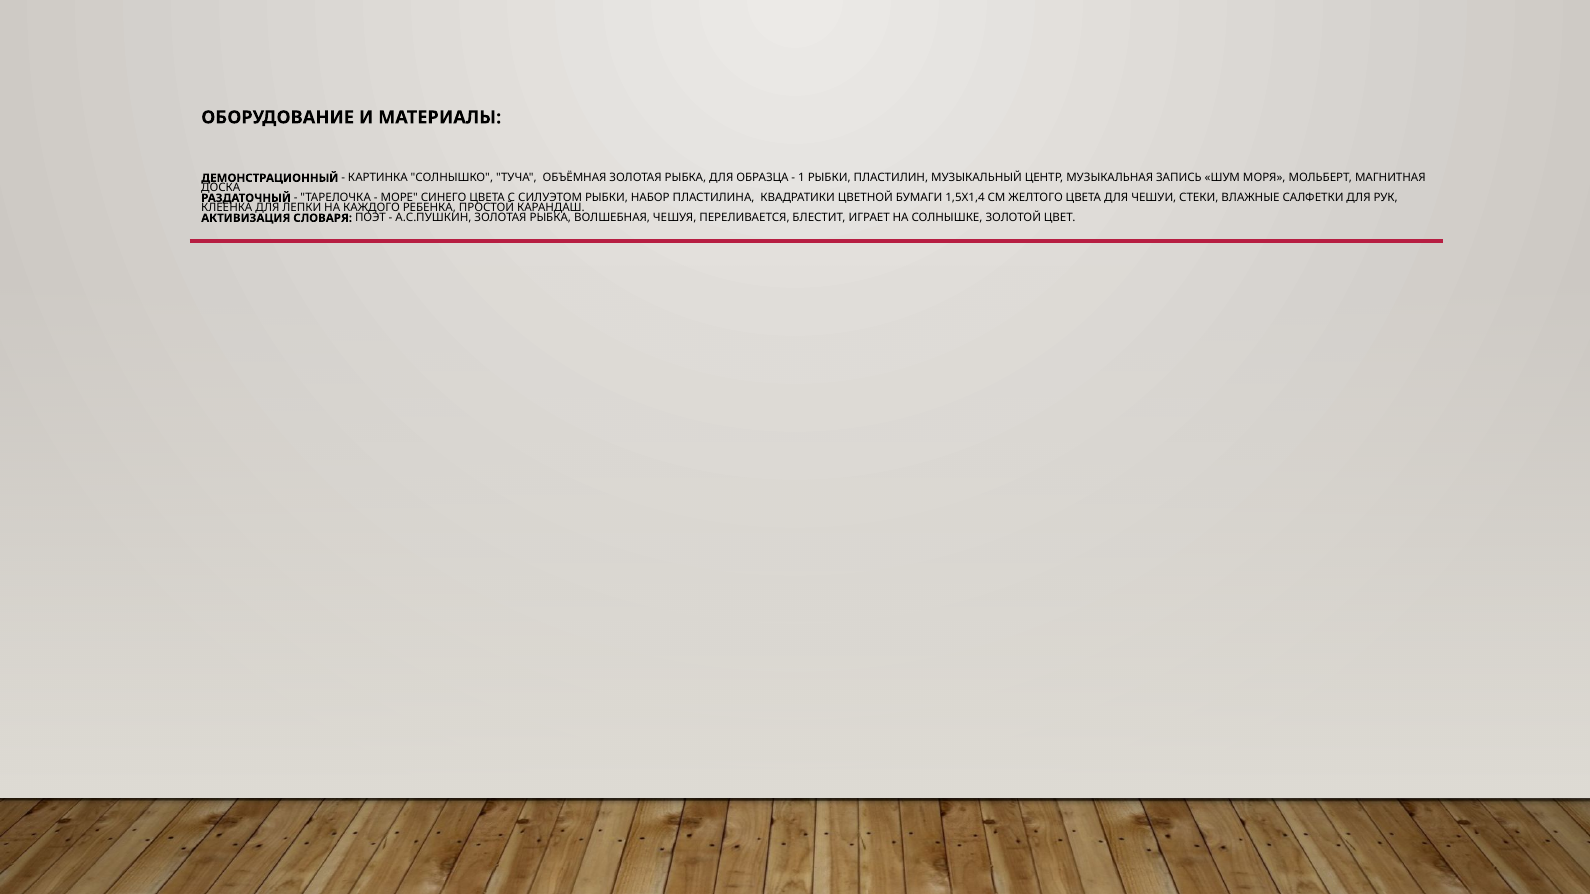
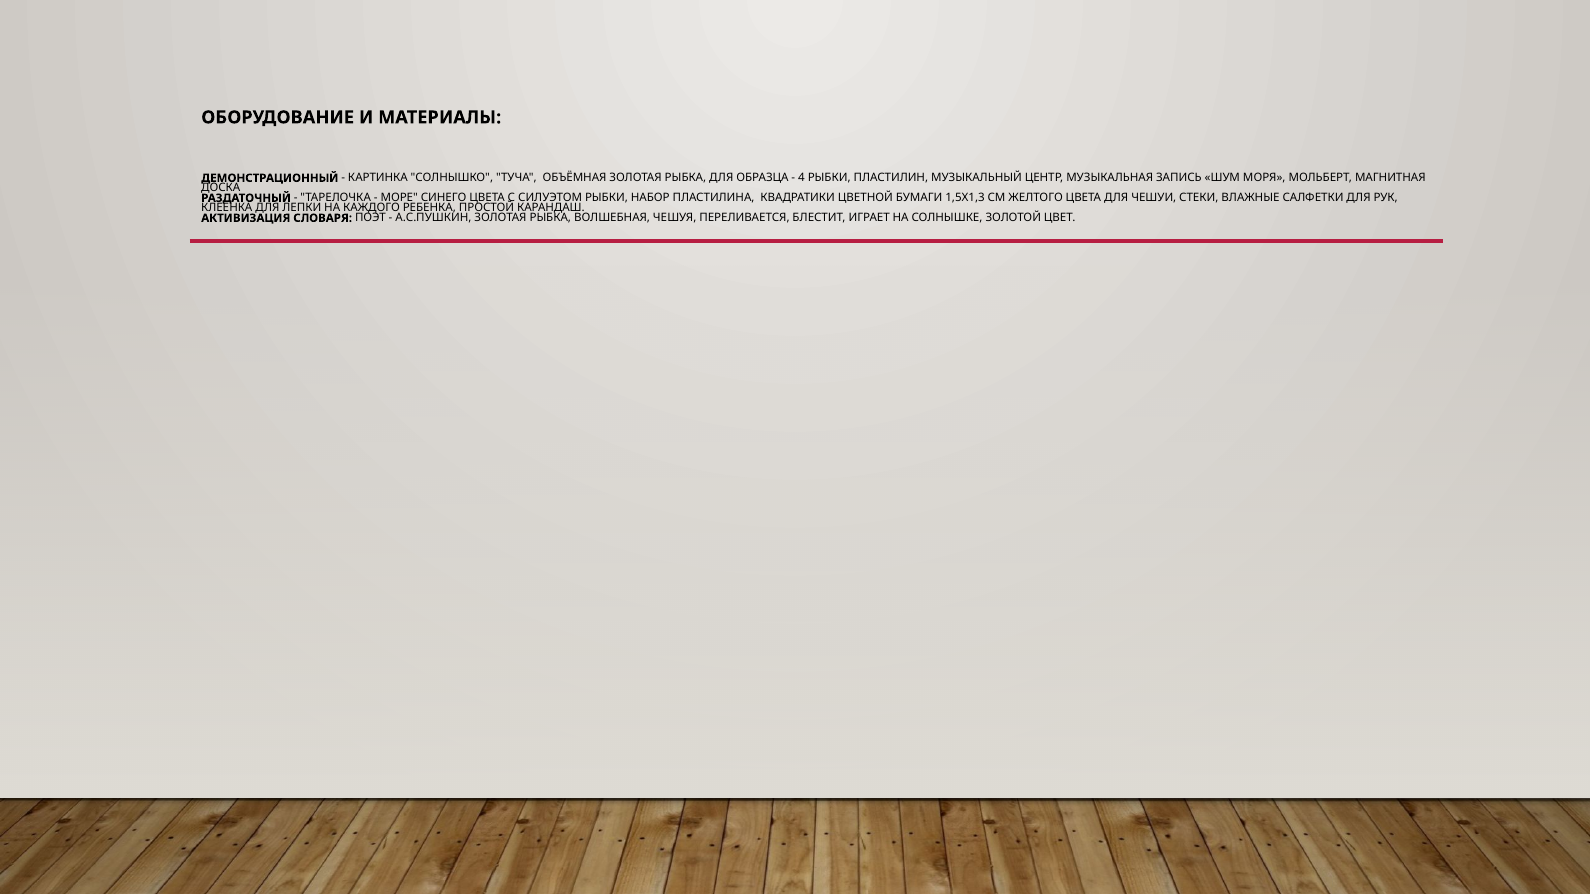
1: 1 -> 4 (802, 178)
1,5Х1,4: 1,5Х1,4 -> 1,5Х1,3 (965, 198)
